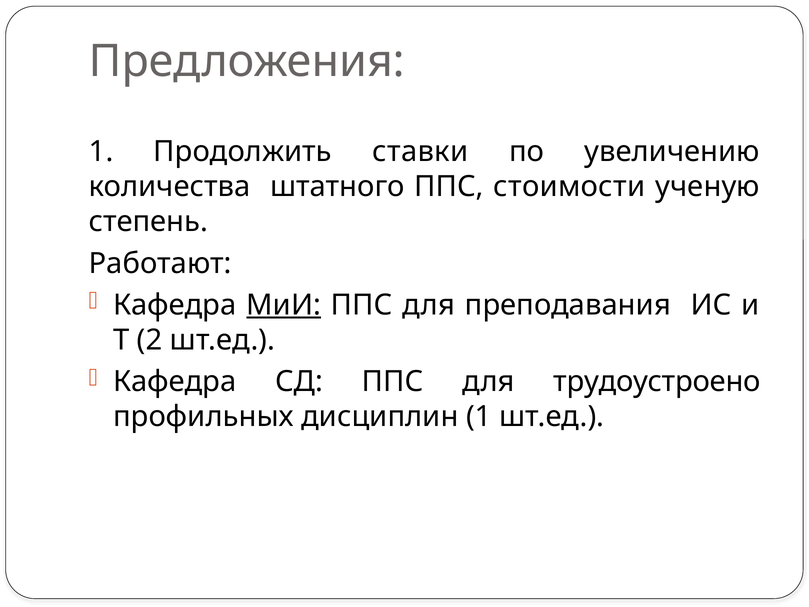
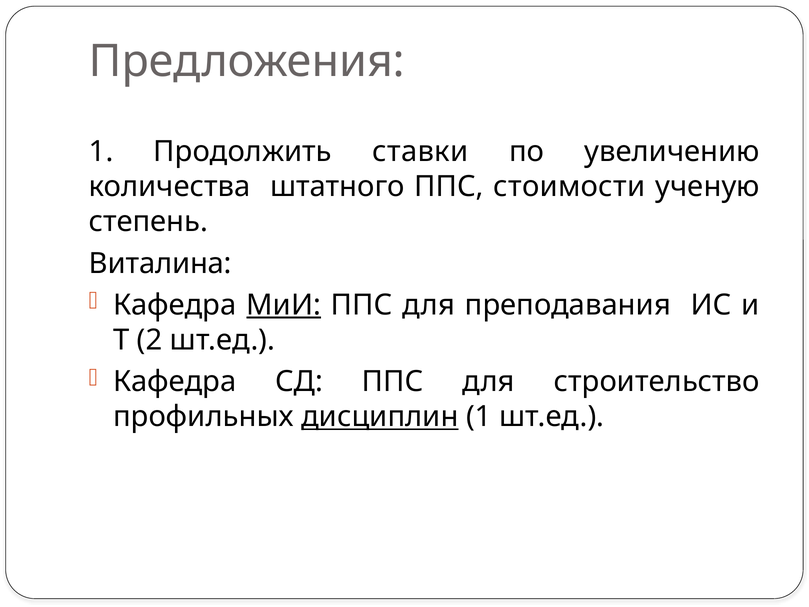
Работают: Работают -> Виталина (160, 263)
трудоустроено: трудоустроено -> строительство (657, 381)
дисциплин underline: none -> present (380, 416)
